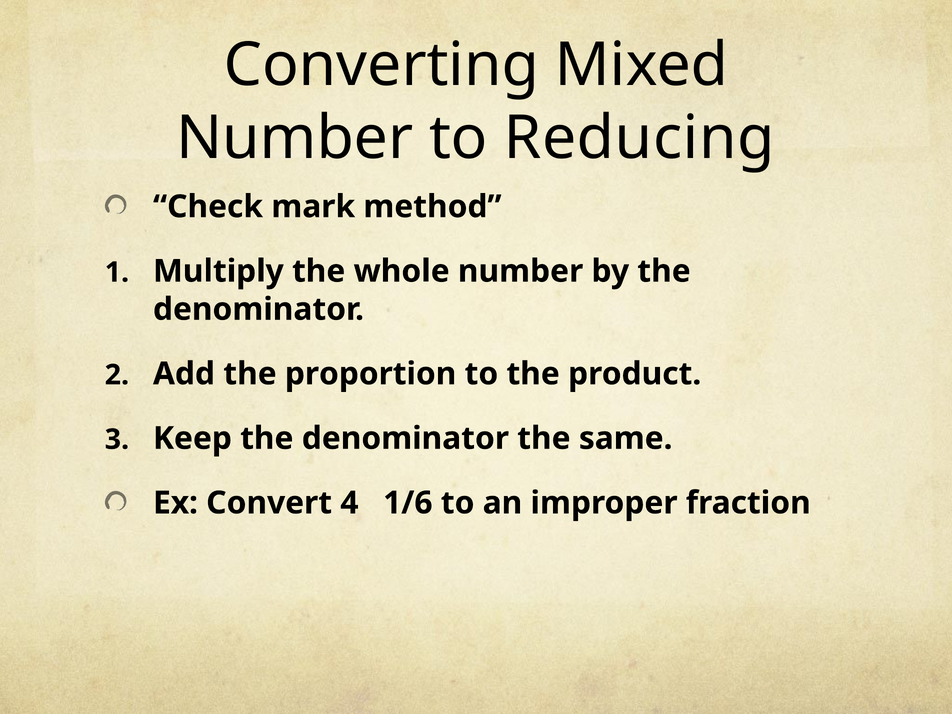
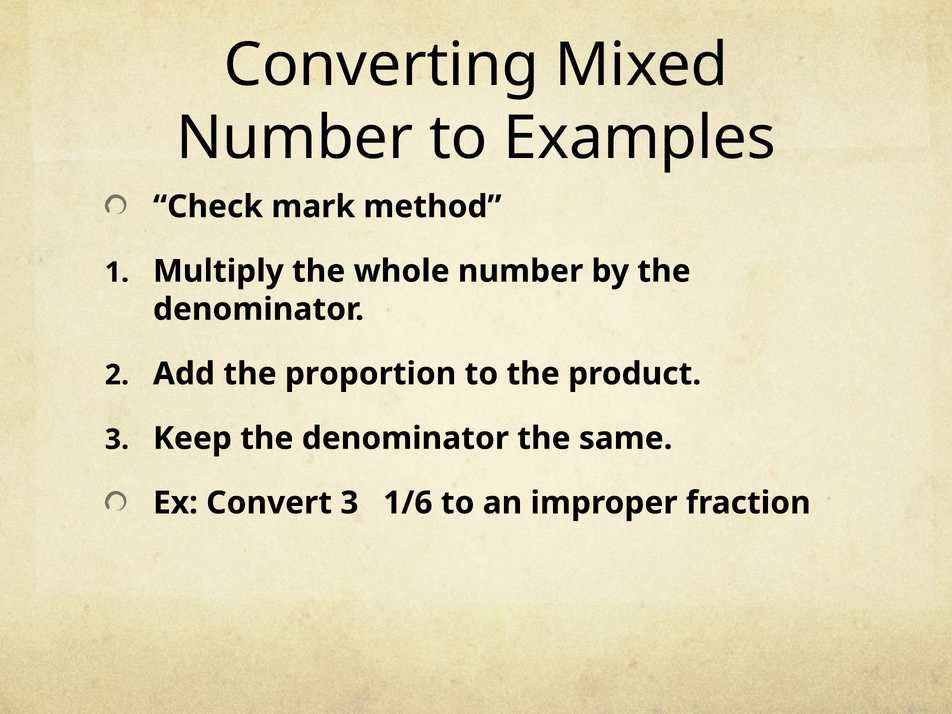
Reducing: Reducing -> Examples (640, 138)
Convert 4: 4 -> 3 (349, 503)
